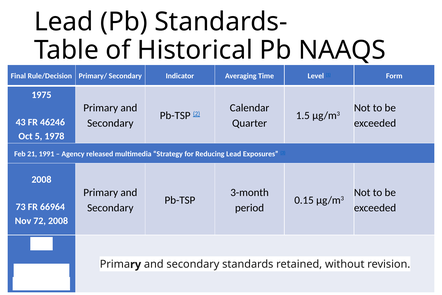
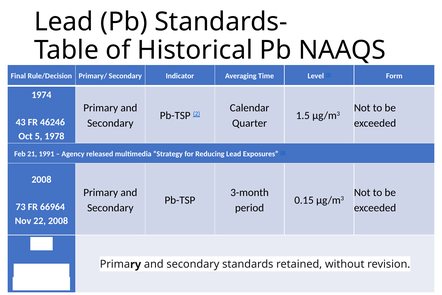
1975: 1975 -> 1974 (41, 95)
72: 72 -> 22 (40, 221)
